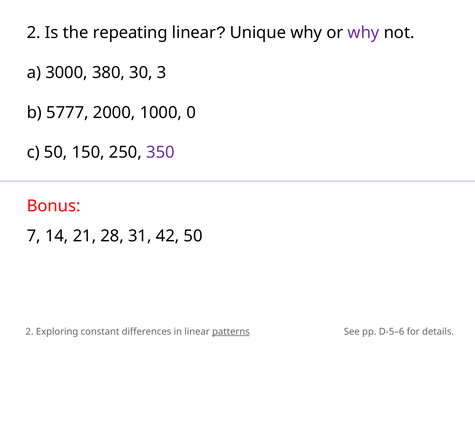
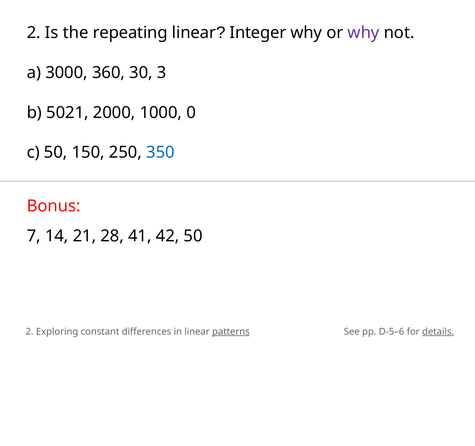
Unique: Unique -> Integer (258, 33)
380: 380 -> 360 (109, 73)
5777: 5777 -> 5021 (67, 113)
350 colour: purple -> blue (160, 153)
31: 31 -> 41 (140, 236)
details underline: none -> present (438, 332)
